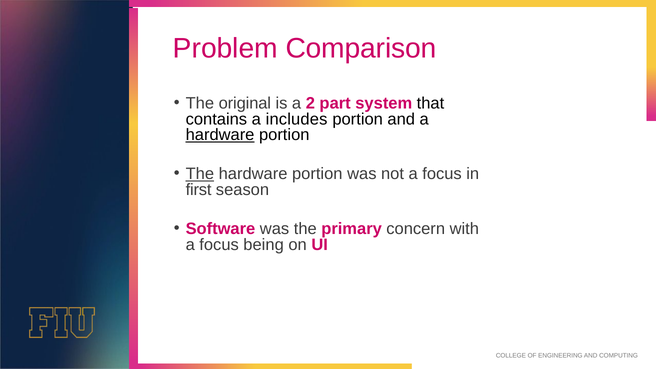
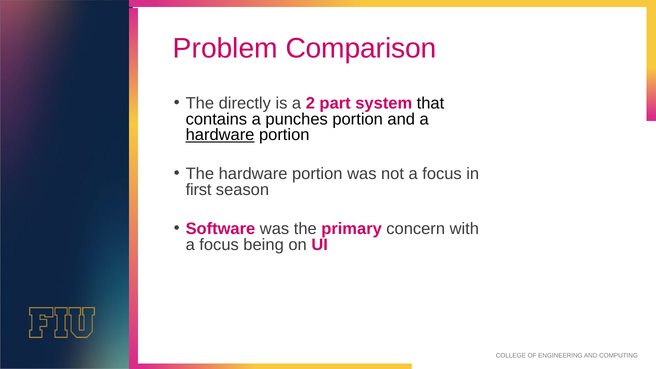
original: original -> directly (245, 103)
includes: includes -> punches (297, 119)
The underline: present -> none (200, 174)
